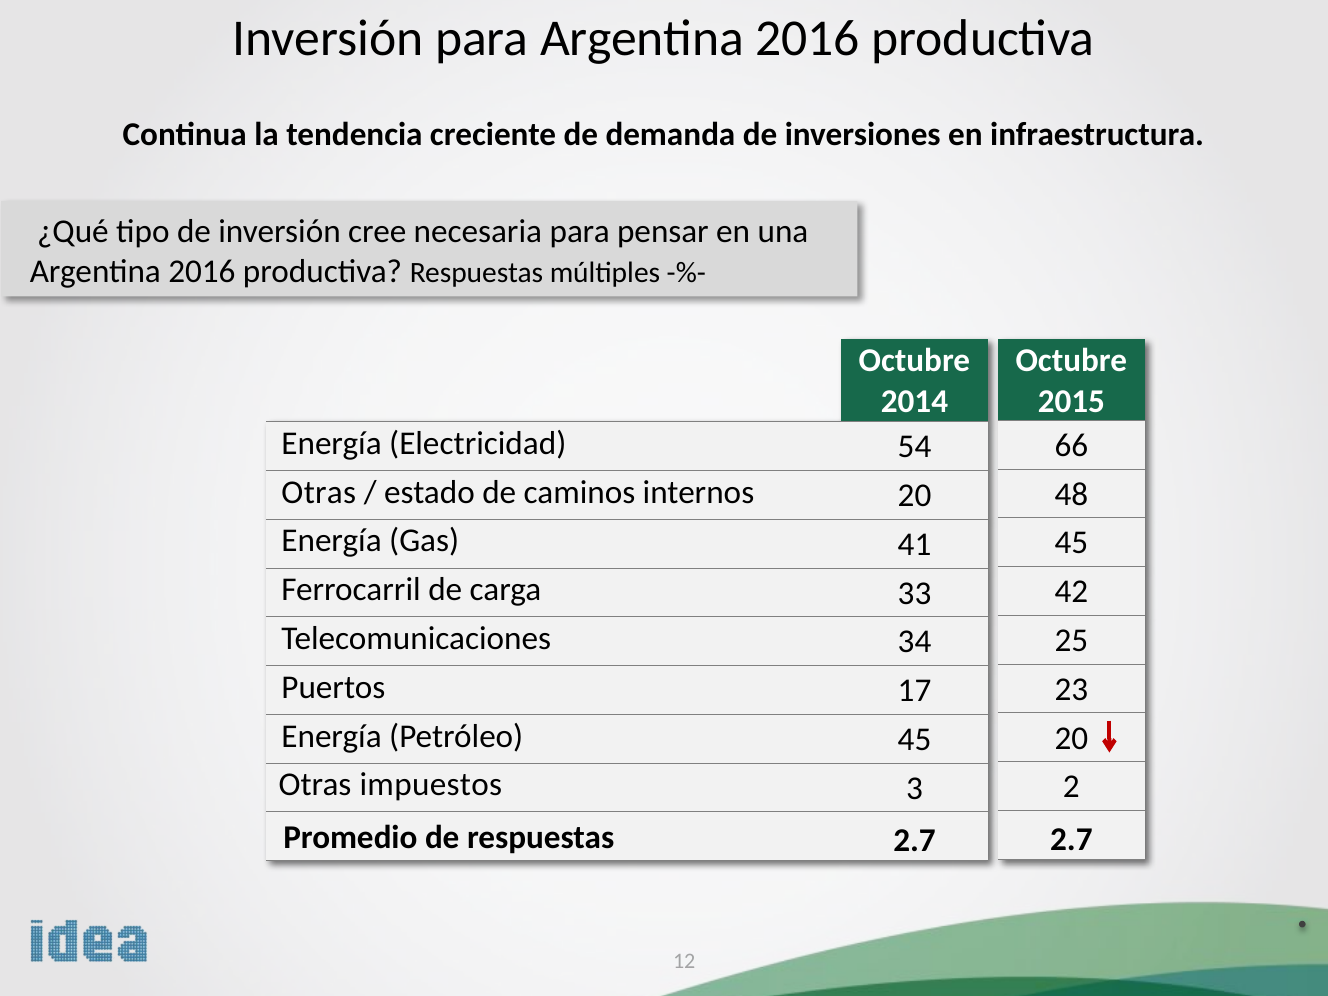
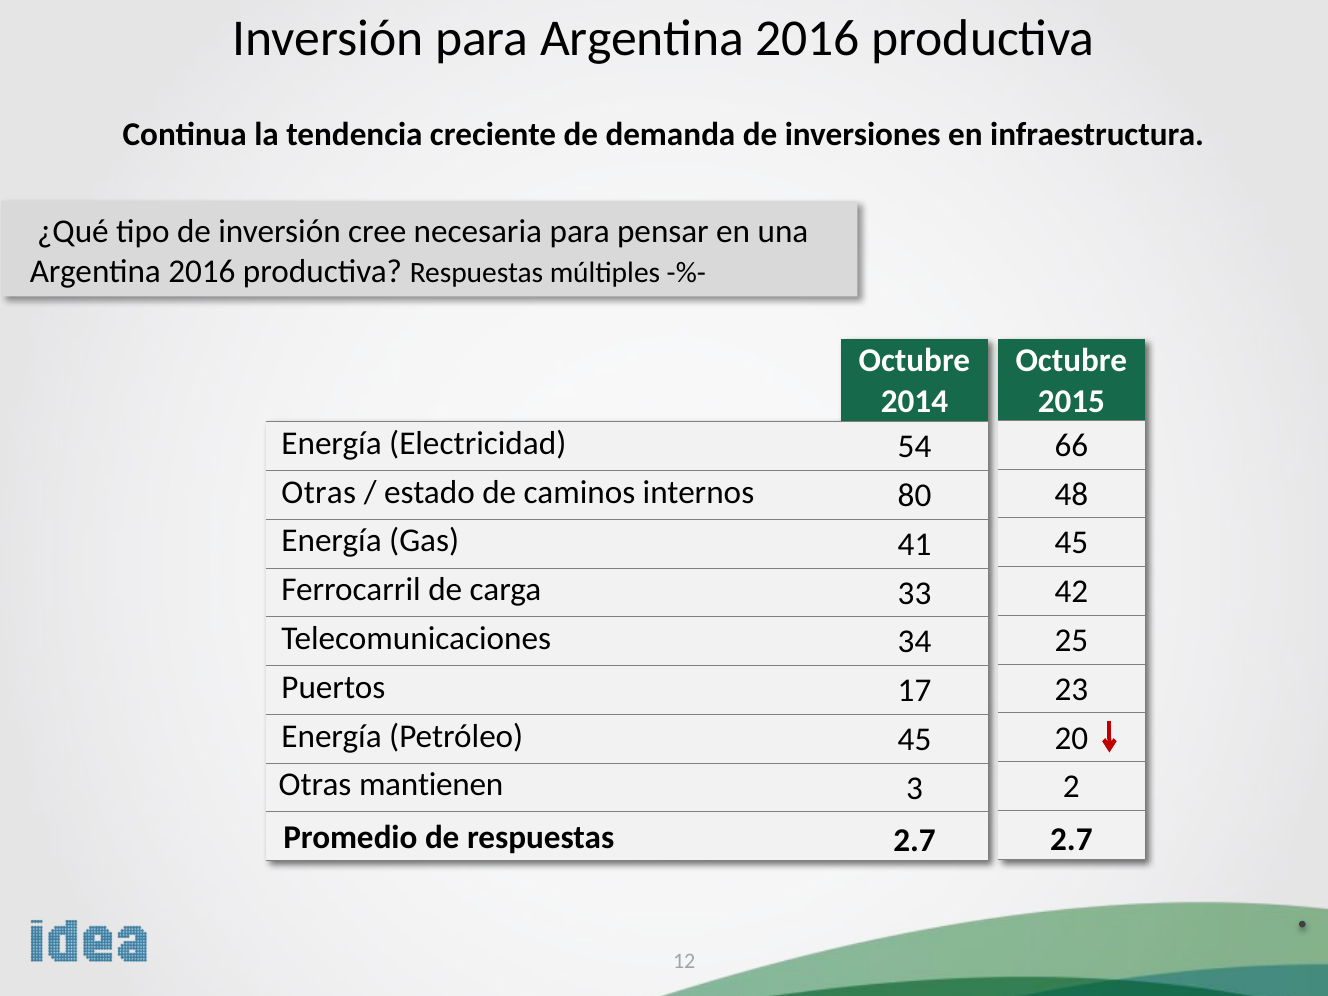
internos 20: 20 -> 80 (915, 496)
impuestos: impuestos -> mantienen (431, 785)
